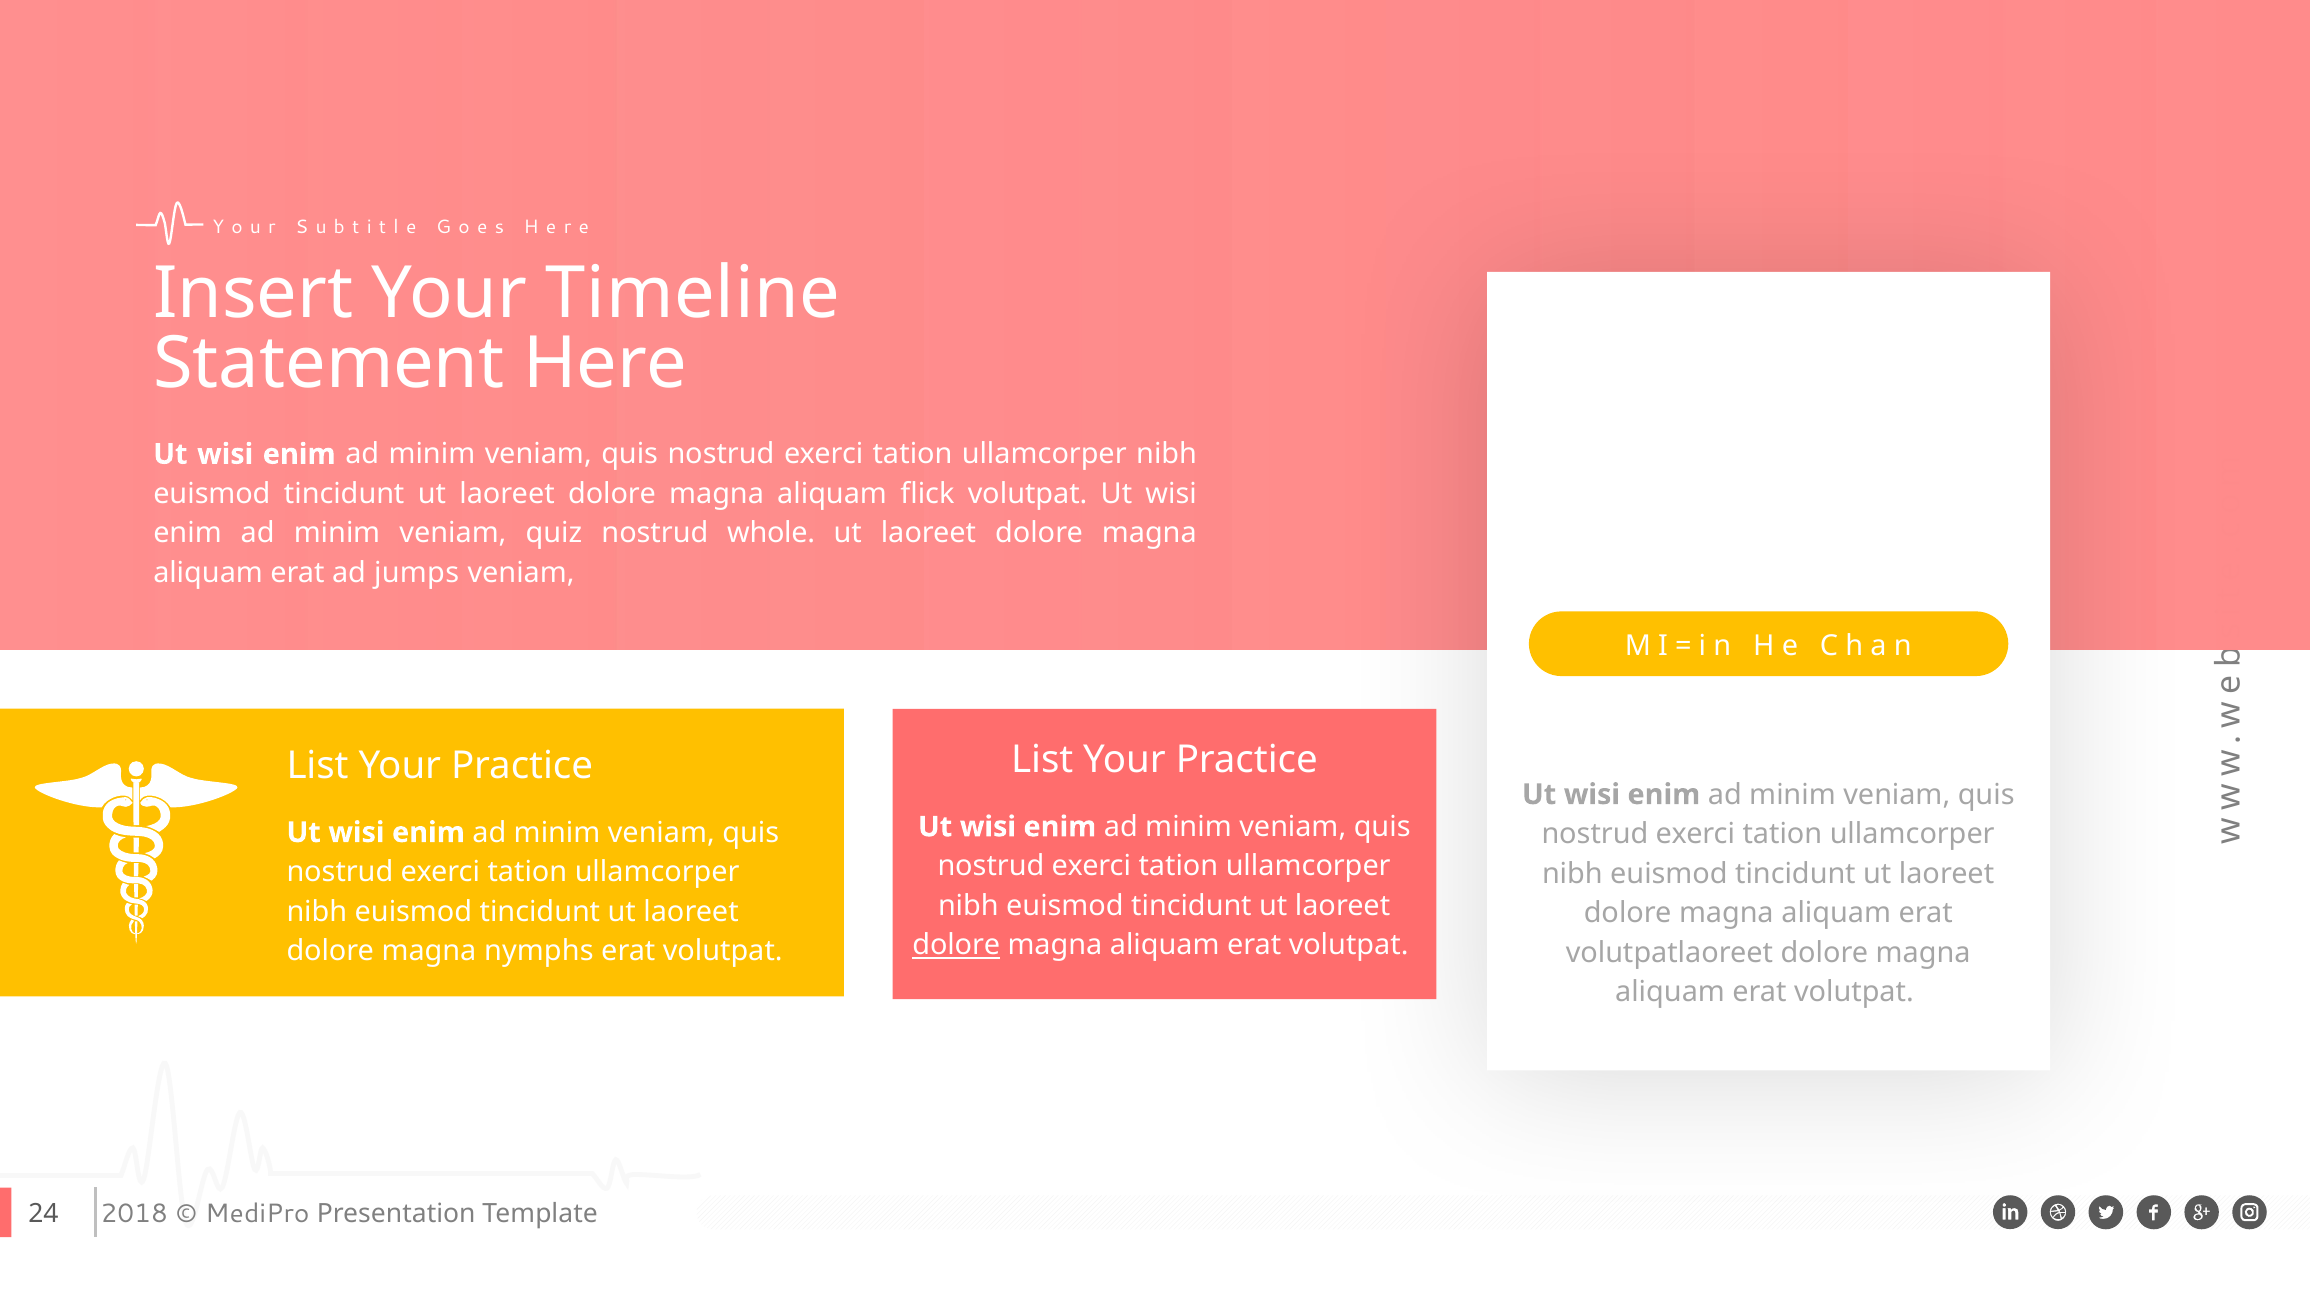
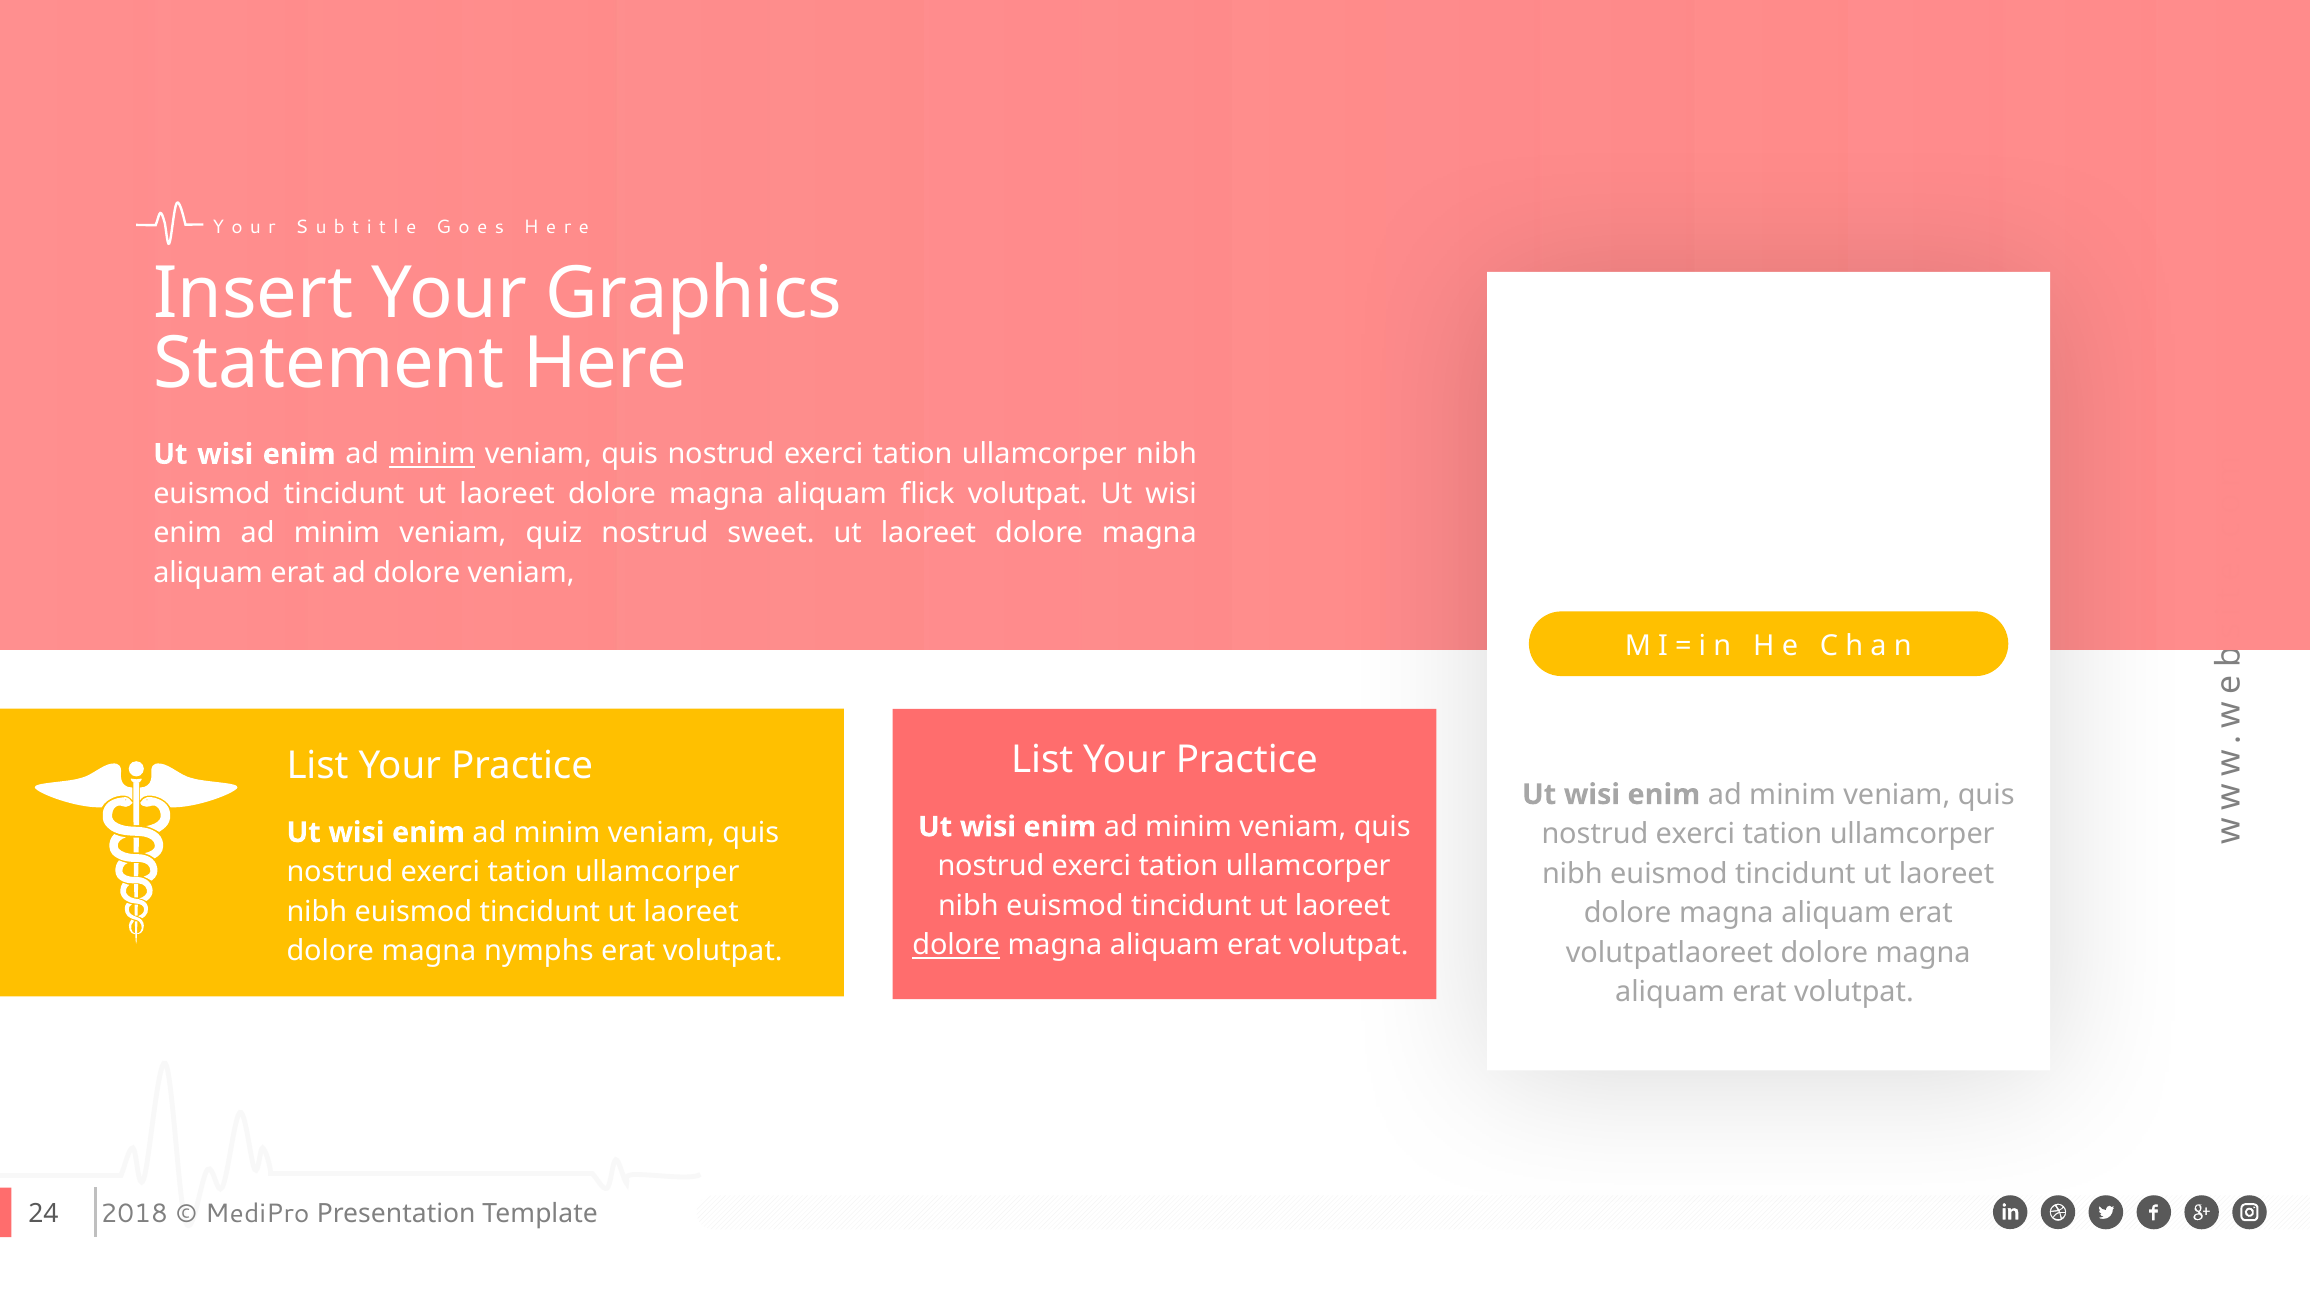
Timeline: Timeline -> Graphics (694, 294)
minim underline: none -> present (432, 454)
whole: whole -> sweet (771, 533)
ad jumps: jumps -> dolore (417, 572)
